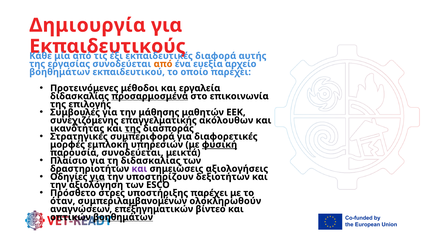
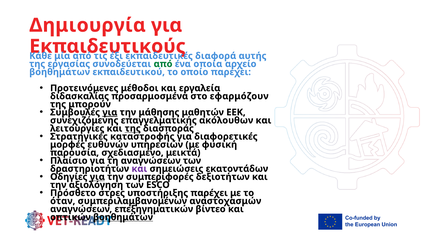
από colour: orange -> green (163, 64)
ευεξία: ευεξία -> οποία (208, 64)
προσαρμοσμένα underline: present -> none (150, 96)
επικοινωνία: επικοινωνία -> εφαρμόζουν (239, 96)
επιλογής: επιλογής -> μπορούν (90, 104)
για underline: none -> present (110, 112)
ικανότητας: ικανότητας -> λειτουργίες (77, 128)
συμπεριφορά: συμπεριφορά -> καταστροφής (142, 137)
εμπλοκή: εμπλοκή -> ευθυνών (108, 145)
φυσική underline: present -> none (219, 145)
παρουσία συνοδεύεται: συνοδεύεται -> σχεδιασμένο (132, 153)
τη διδασκαλίας: διδασκαλίας -> αναγνώσεων (151, 161)
αξιολογήσεις: αξιολογήσεις -> εκατοντάδων (237, 169)
υποστηρίζουν: υποστηρίζουν -> συμπεριφορές (160, 177)
ολοκληρωθούν: ολοκληρωθούν -> αναστοχασμών (225, 201)
